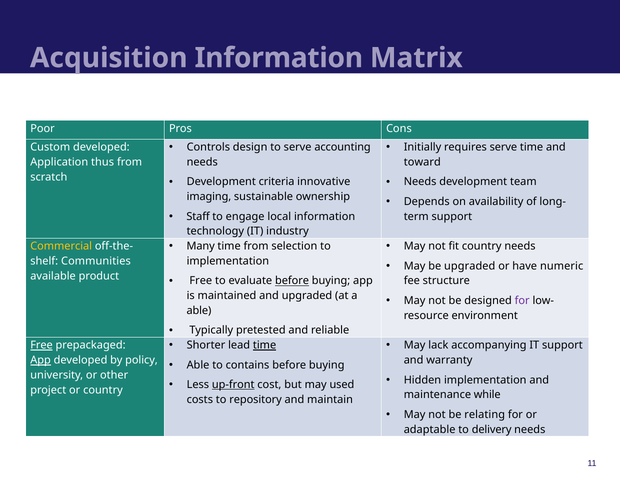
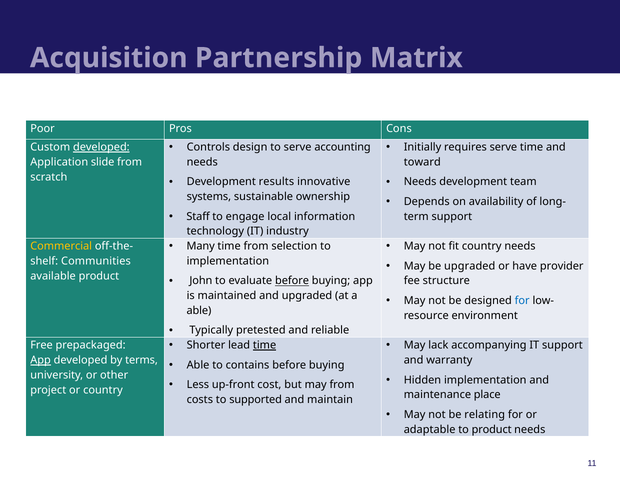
Acquisition Information: Information -> Partnership (279, 58)
developed underline: none -> present (101, 147)
thus: thus -> slide (103, 162)
criteria: criteria -> results (276, 182)
imaging: imaging -> systems (209, 197)
numeric: numeric -> provider (562, 266)
Free: Free -> John (201, 281)
for colour: purple -> blue (522, 301)
Free underline: present -> none (42, 345)
policy: policy -> terms (142, 360)
up-front underline: present -> none (233, 385)
may used: used -> from (342, 385)
while: while -> place (487, 395)
repository: repository -> supported (256, 400)
to delivery: delivery -> product (492, 429)
